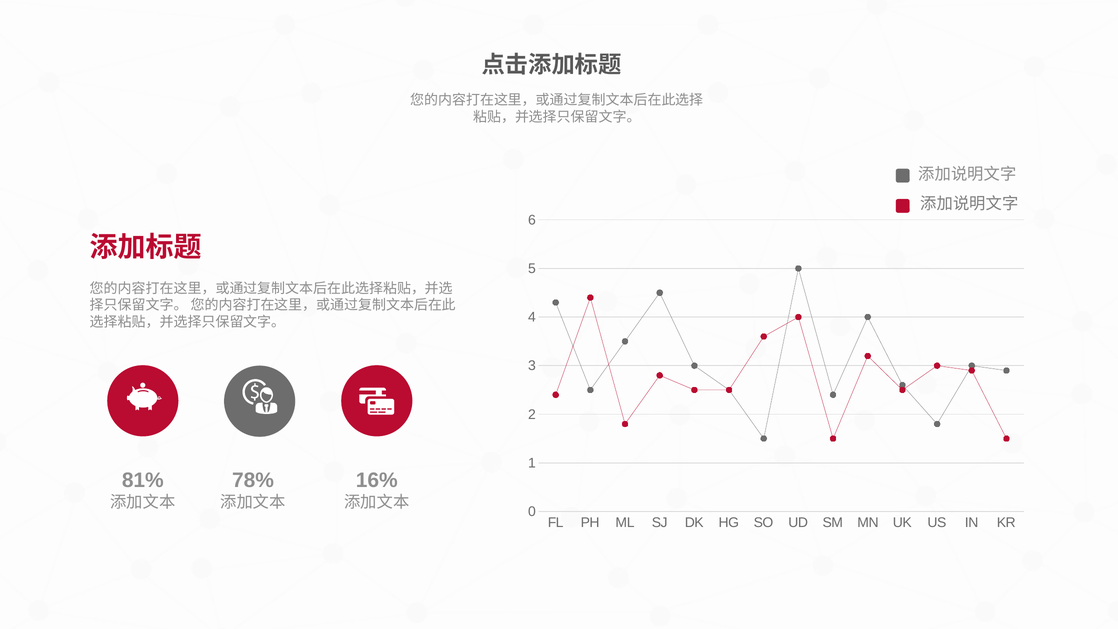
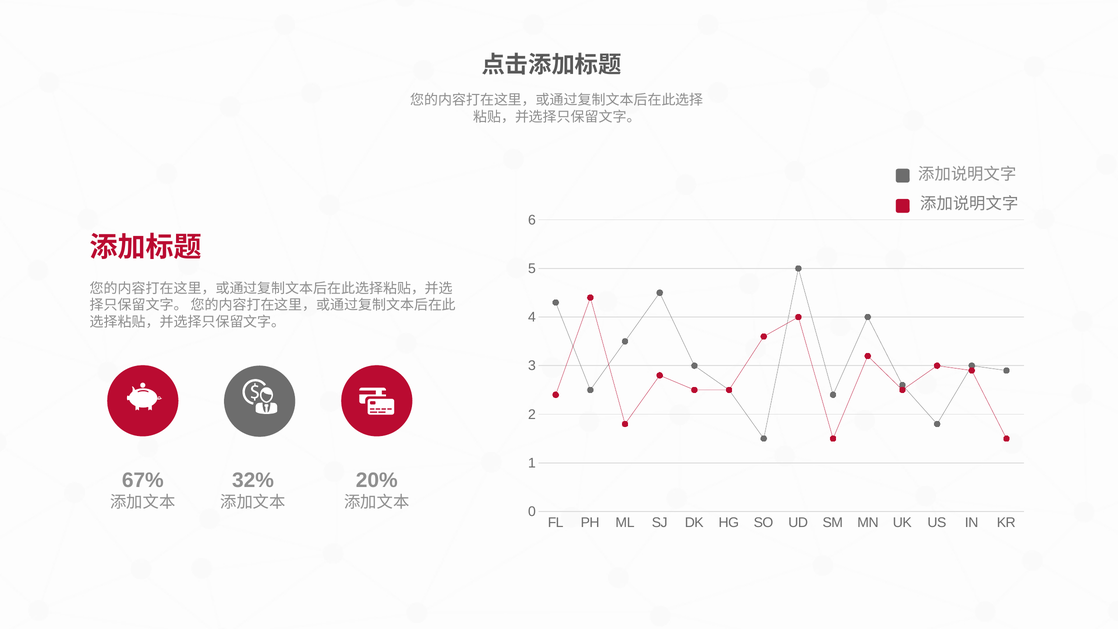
81%: 81% -> 67% (143, 480)
78%: 78% -> 32% (253, 480)
16%: 16% -> 20% (377, 480)
